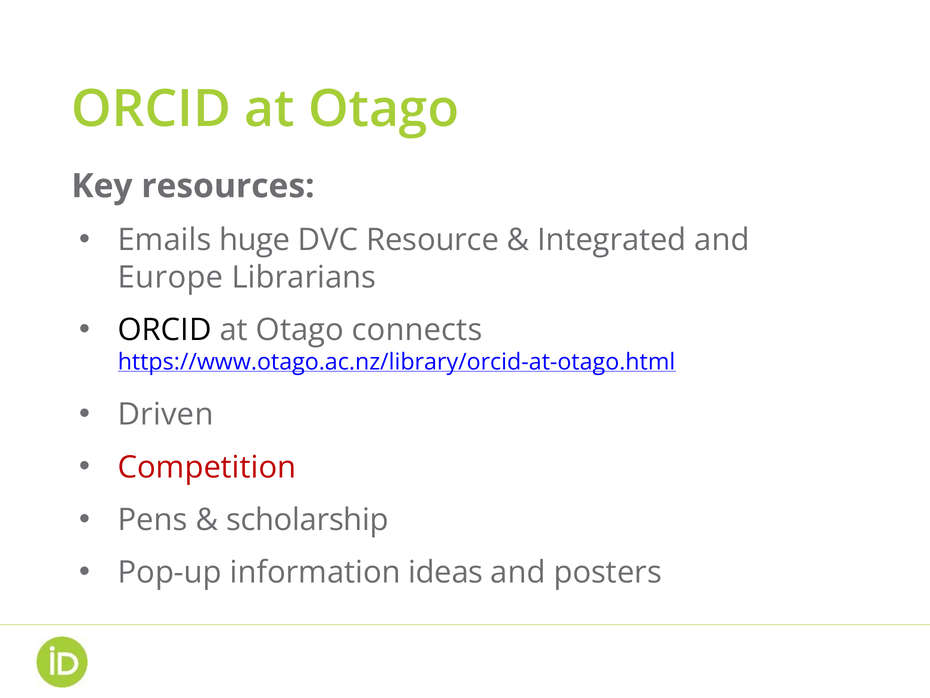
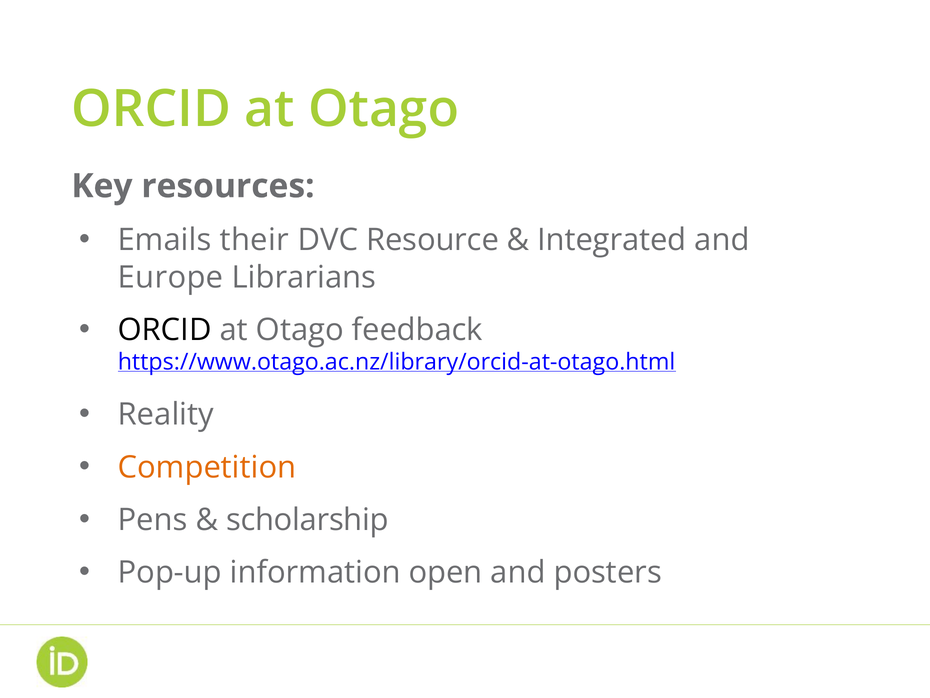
huge: huge -> their (254, 240)
connects: connects -> feedback (417, 330)
Driven: Driven -> Reality (166, 414)
Competition colour: red -> orange (207, 467)
ideas: ideas -> open (446, 572)
